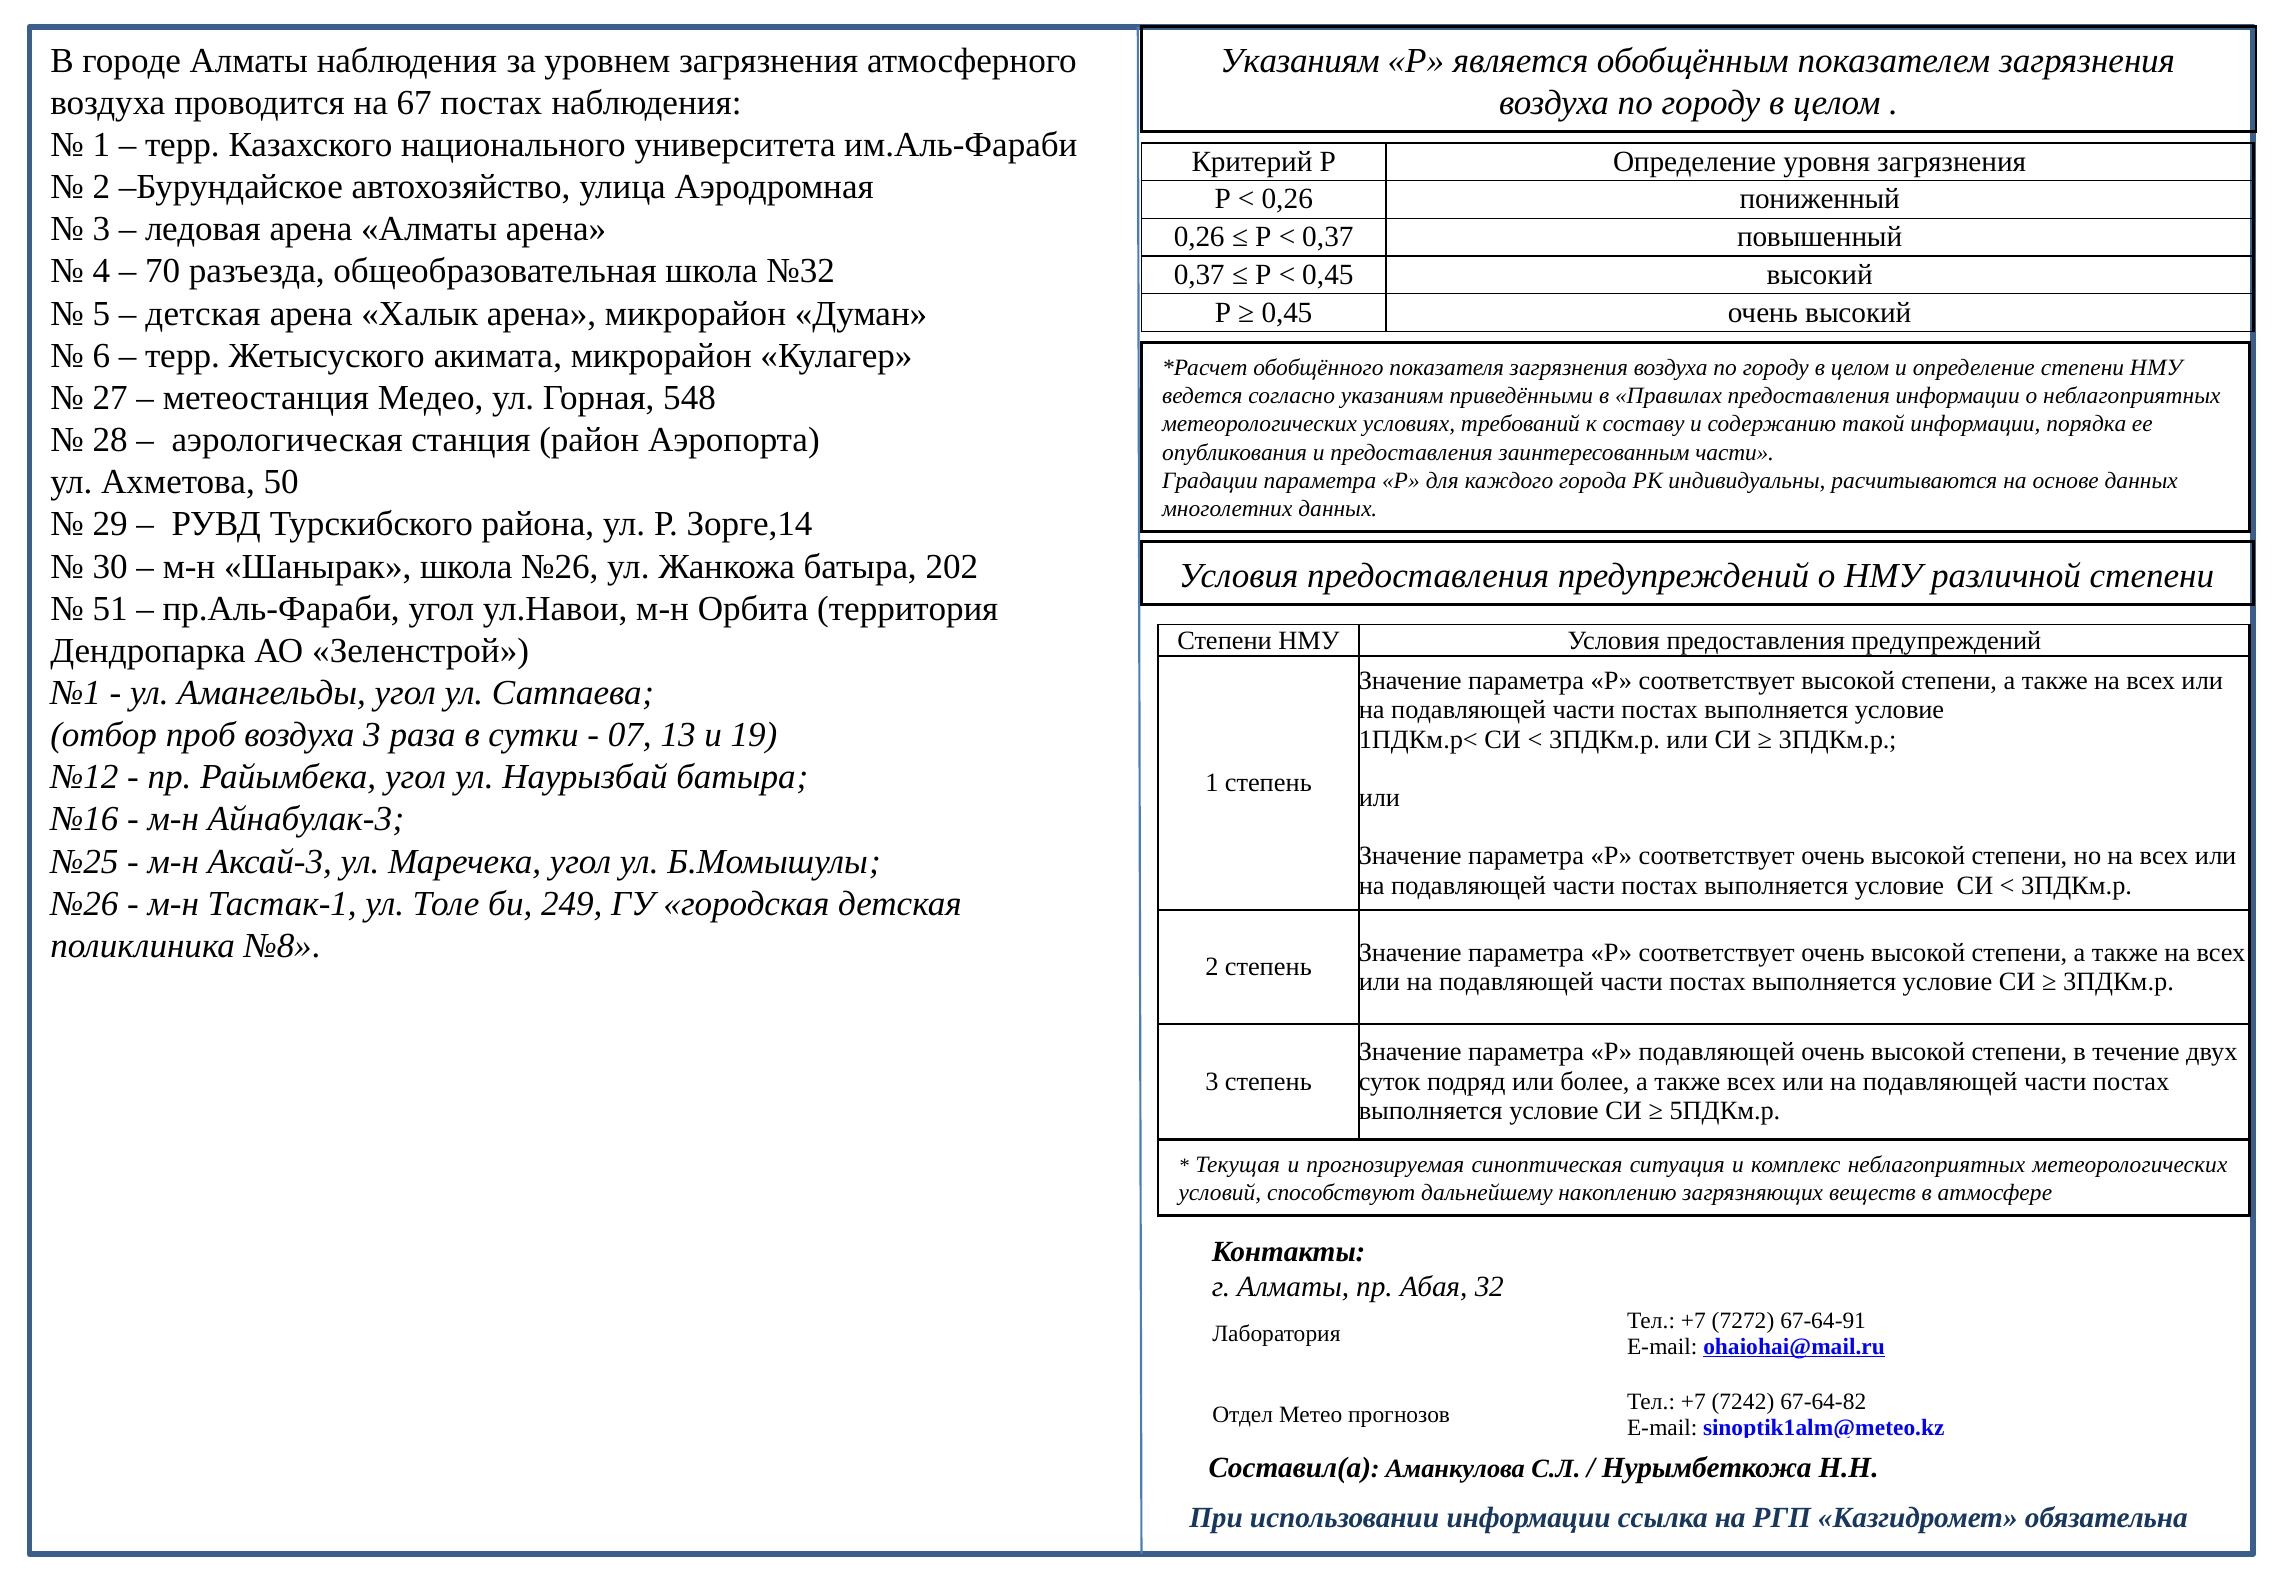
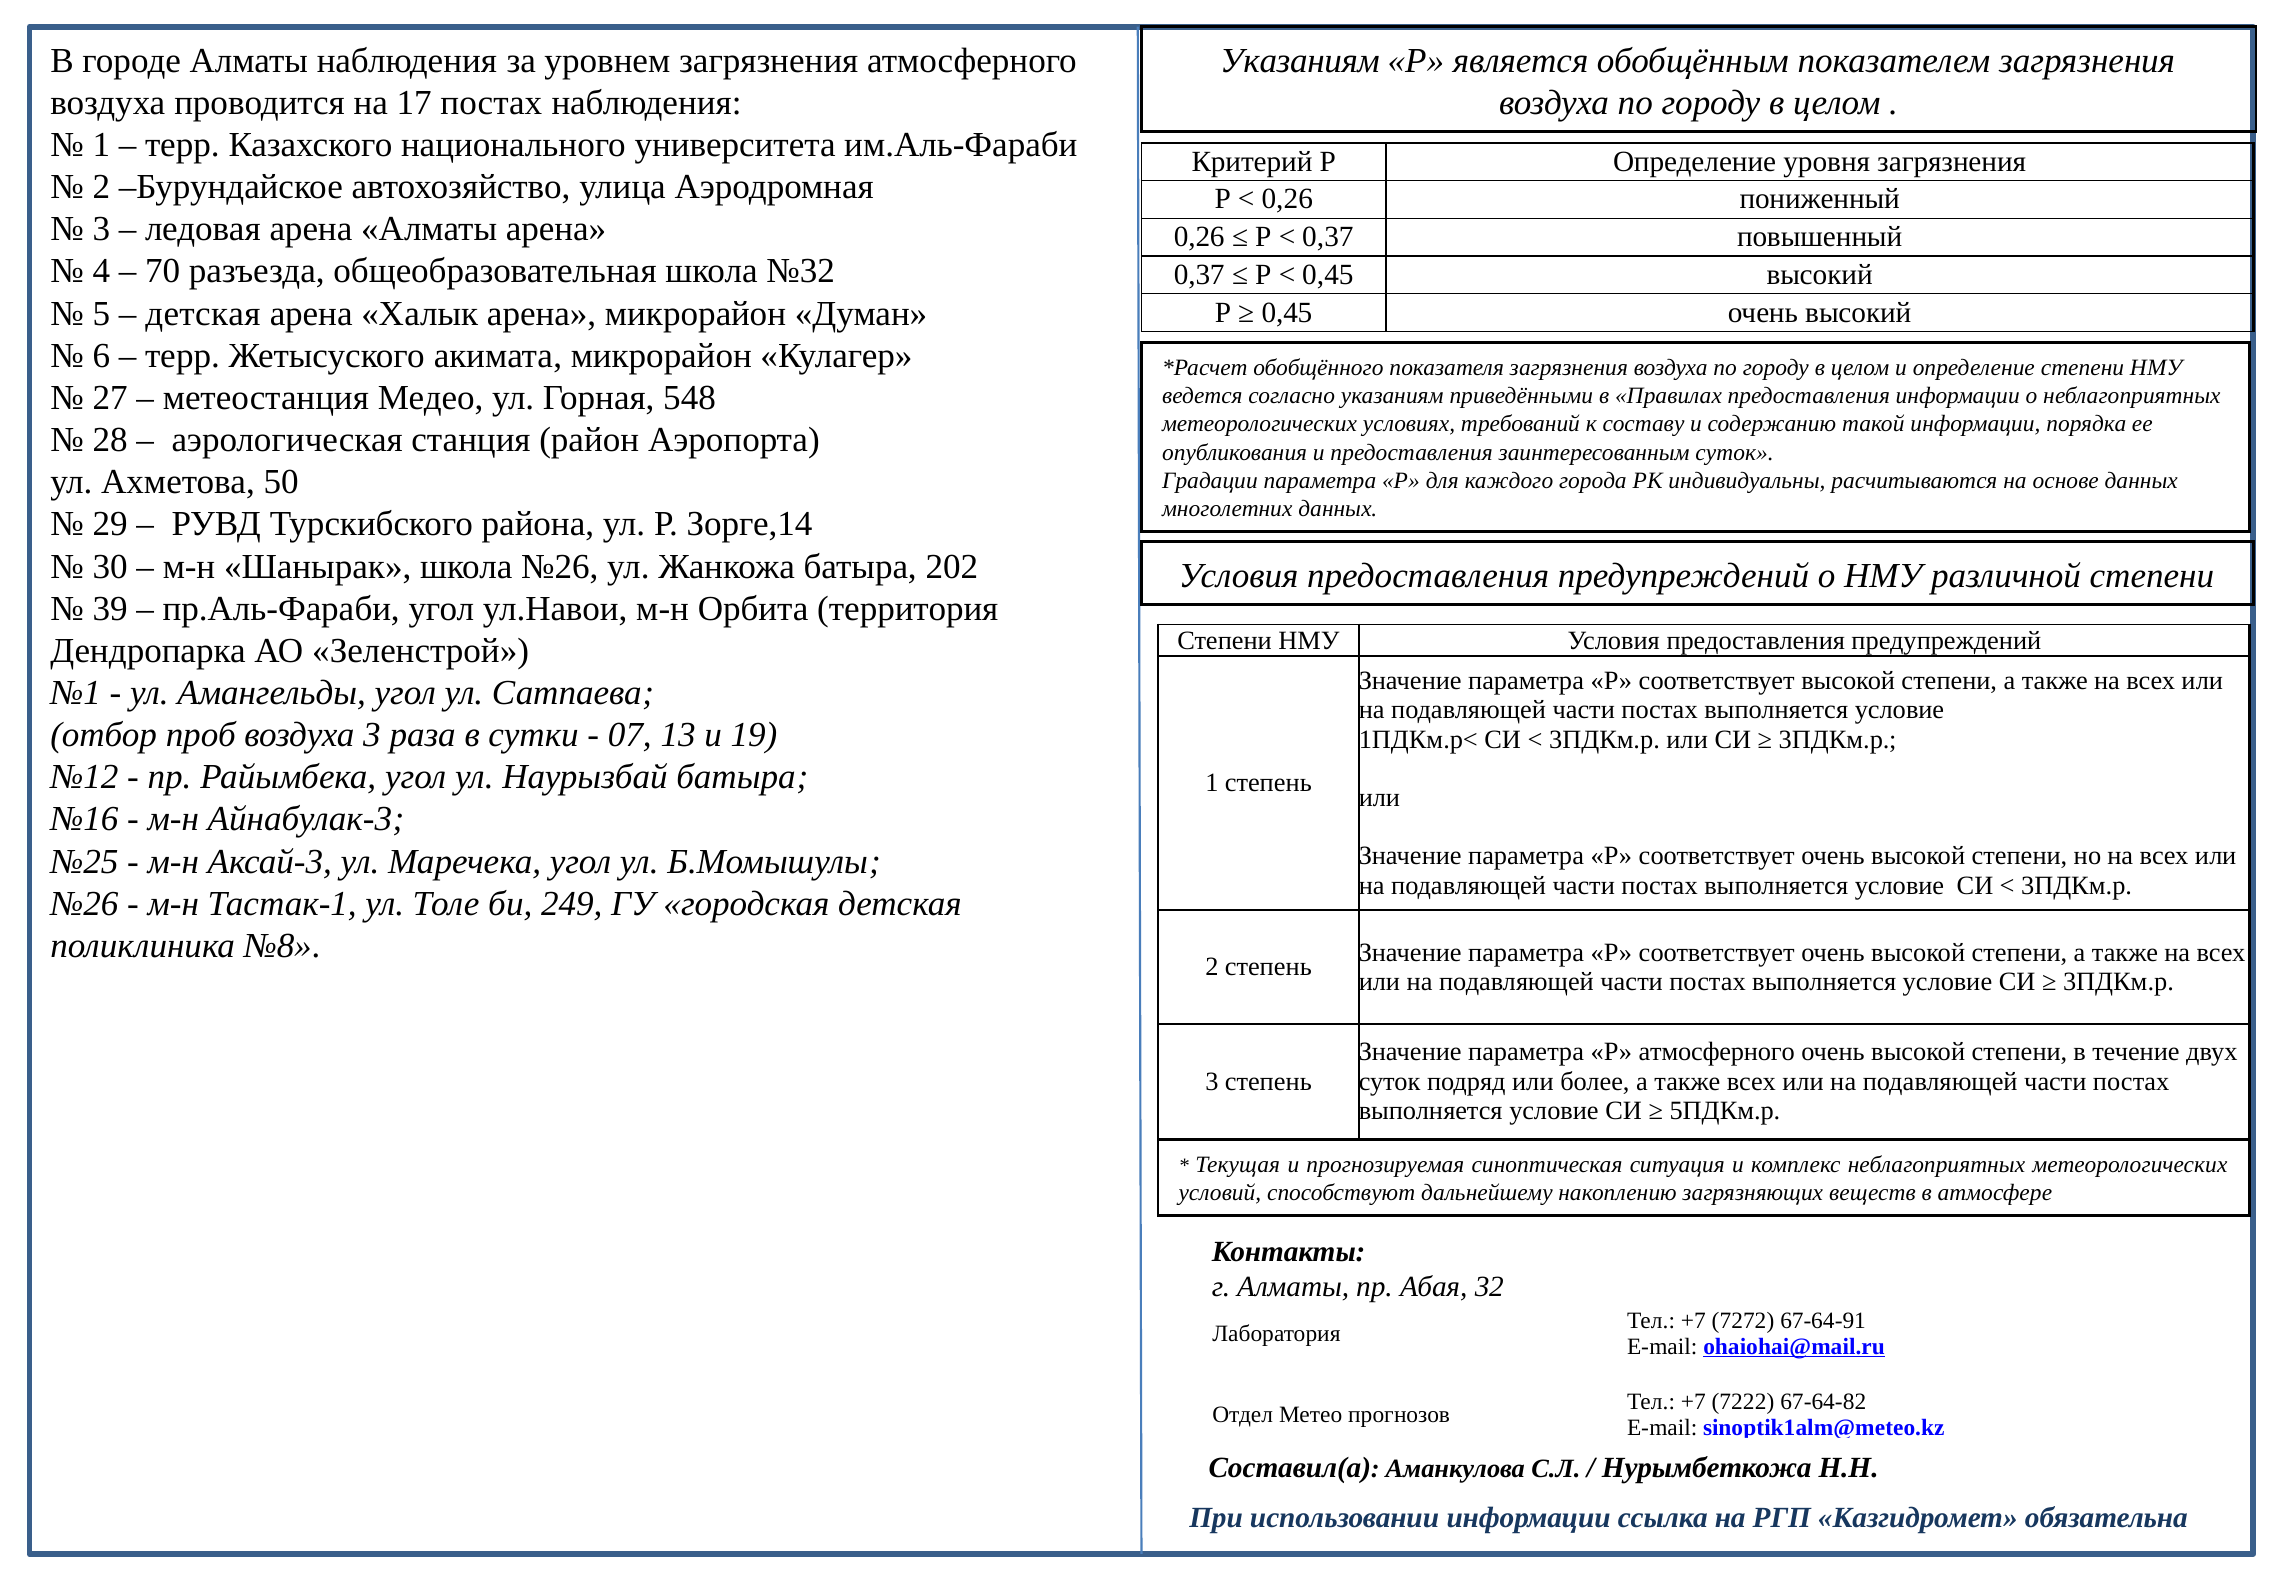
67: 67 -> 17 (414, 103)
заинтересованным части: части -> суток (1735, 452)
51: 51 -> 39 (110, 608)
Р подавляющей: подавляющей -> атмосферного (1717, 1052)
7242: 7242 -> 7222 (1743, 1402)
